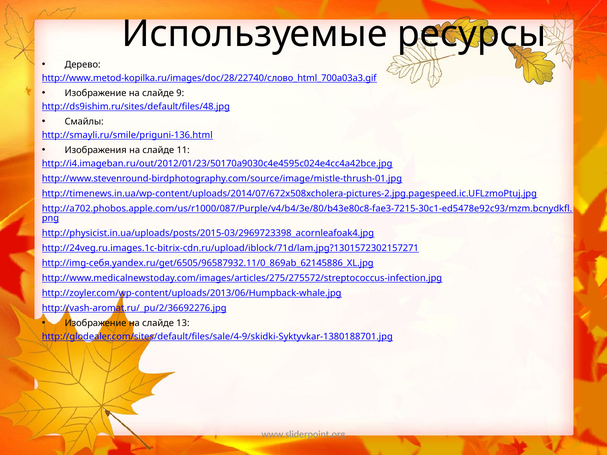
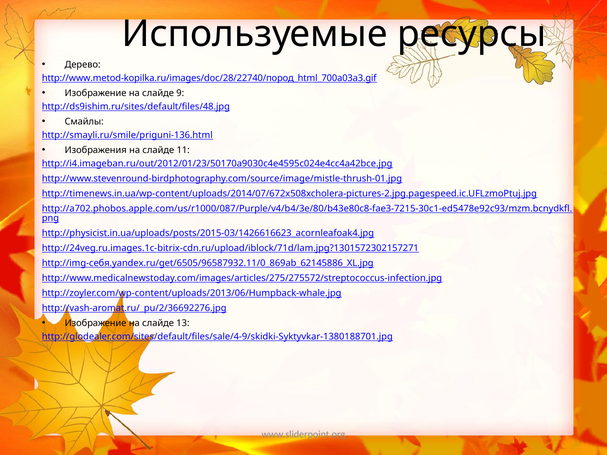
http://www.metod-kopilka.ru/images/doc/28/22740/слово_html_700a03a3.gif: http://www.metod-kopilka.ru/images/doc/28/22740/слово_html_700a03a3.gif -> http://www.metod-kopilka.ru/images/doc/28/22740/пород_html_700a03a3.gif (209, 78)
http://physicist.in.ua/uploads/posts/2015-03/2969723398_acornleafoak4.jpg: http://physicist.in.ua/uploads/posts/2015-03/2969723398_acornleafoak4.jpg -> http://physicist.in.ua/uploads/posts/2015-03/1426616623_acornleafoak4.jpg (208, 233)
